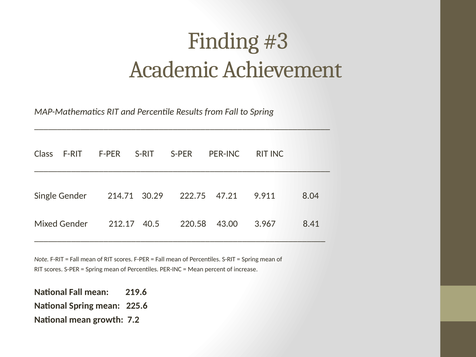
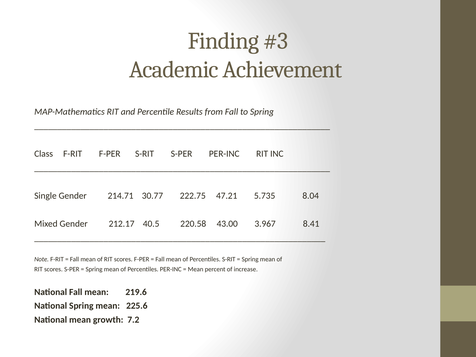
30.29: 30.29 -> 30.77 (152, 196)
9.911: 9.911 -> 5.735 (265, 196)
